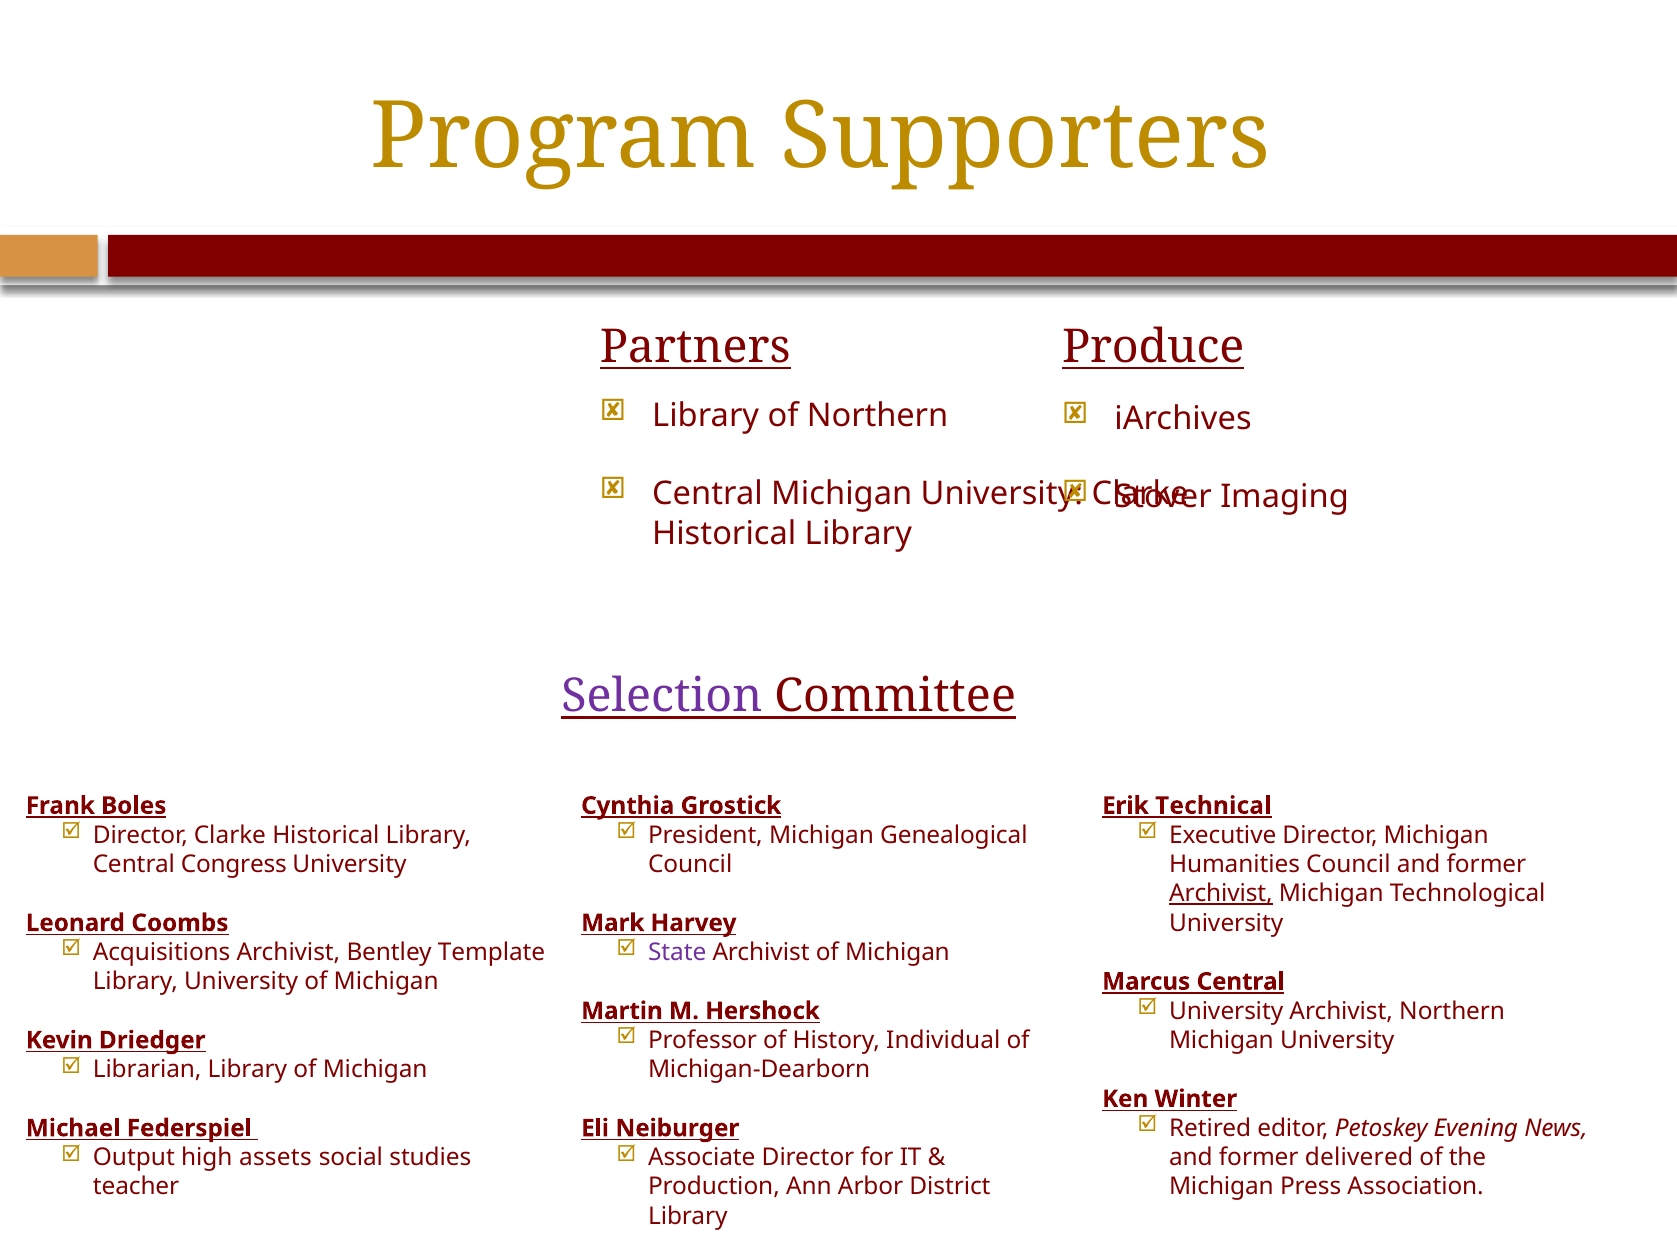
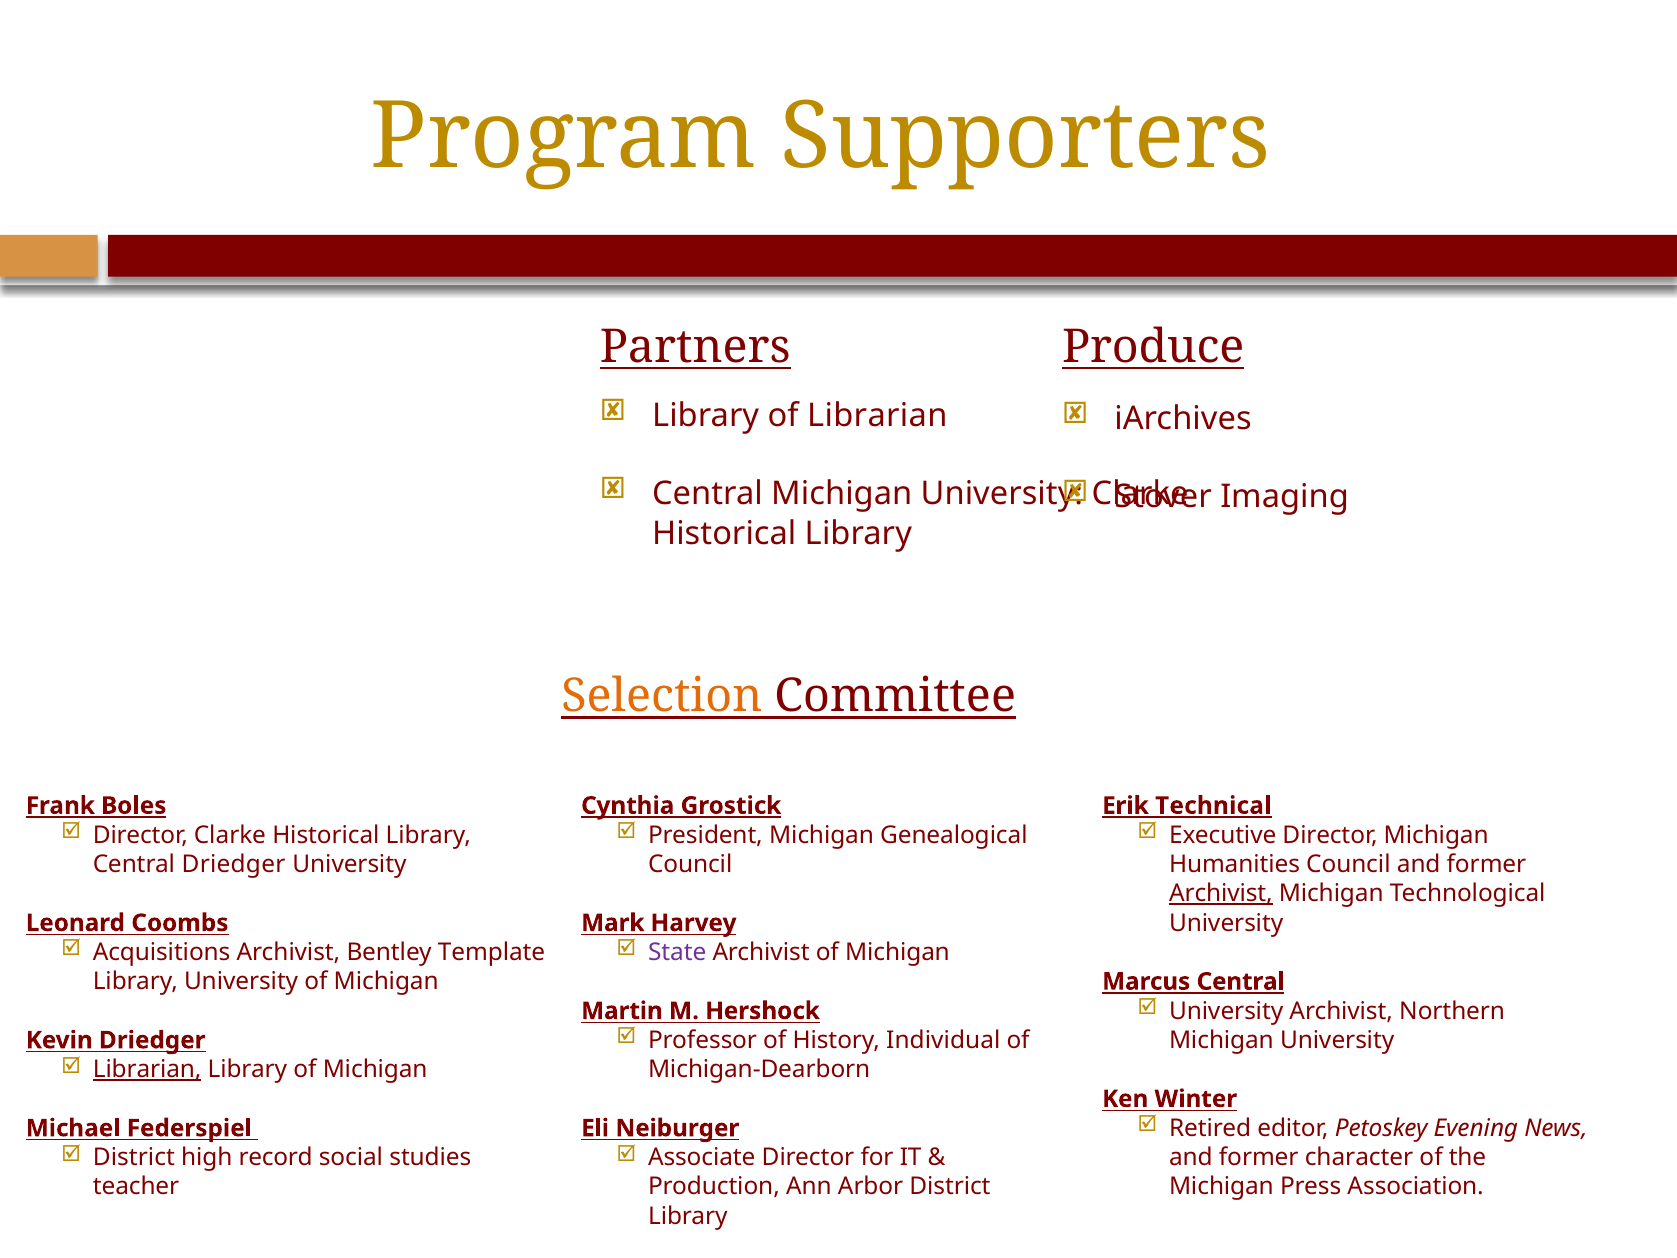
of Northern: Northern -> Librarian (877, 416)
Selection colour: purple -> orange (662, 696)
Central Congress: Congress -> Driedger (234, 864)
Librarian underline: none -> present (147, 1069)
Output: Output -> District (134, 1157)
assets: assets -> record (276, 1157)
delivered: delivered -> character (1359, 1157)
